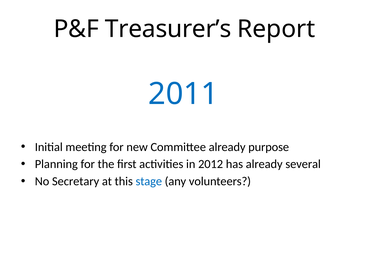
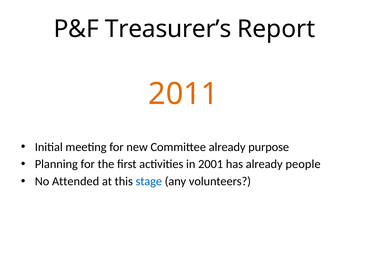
2011 colour: blue -> orange (183, 94)
2012: 2012 -> 2001 (211, 164)
several: several -> people (303, 164)
Secretary: Secretary -> Attended (76, 181)
